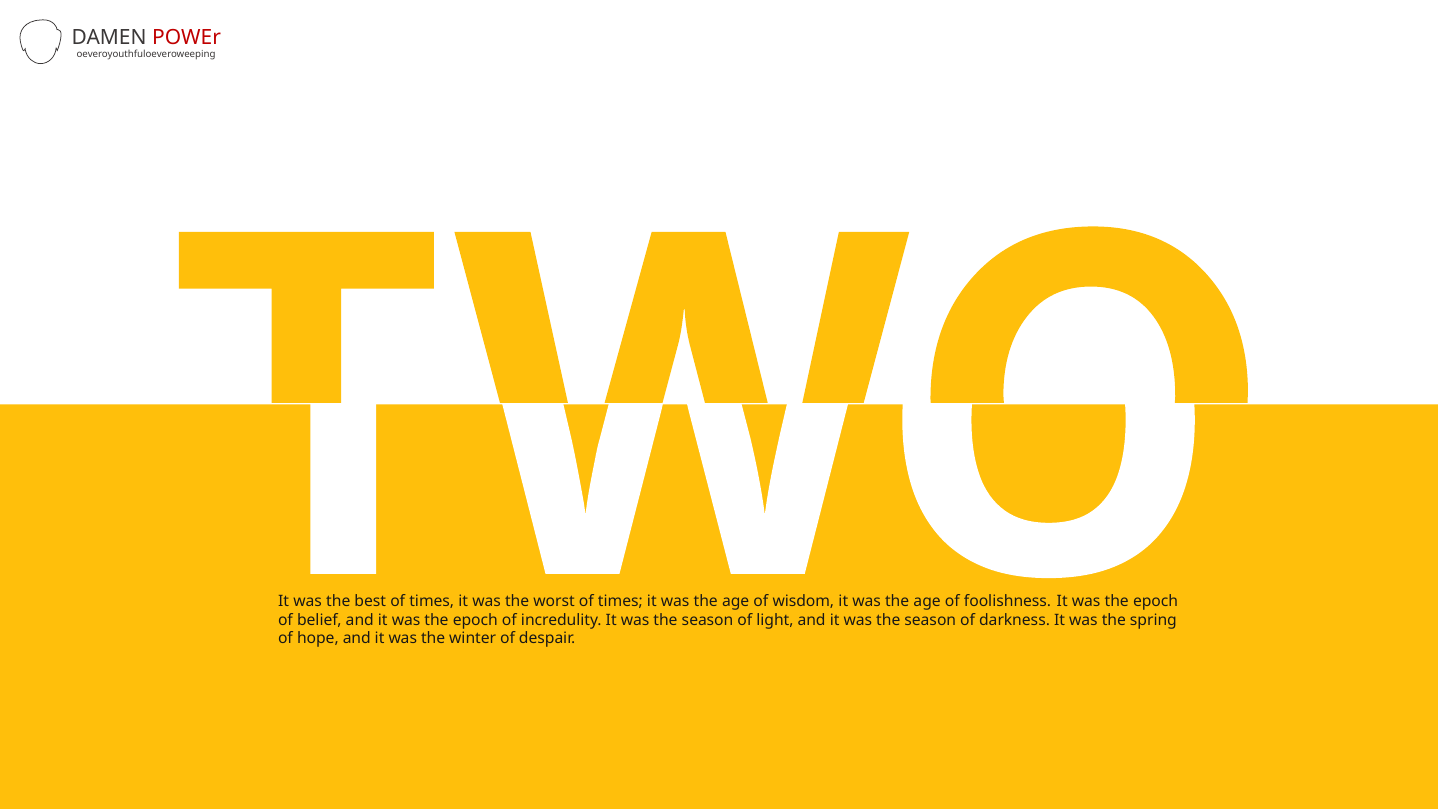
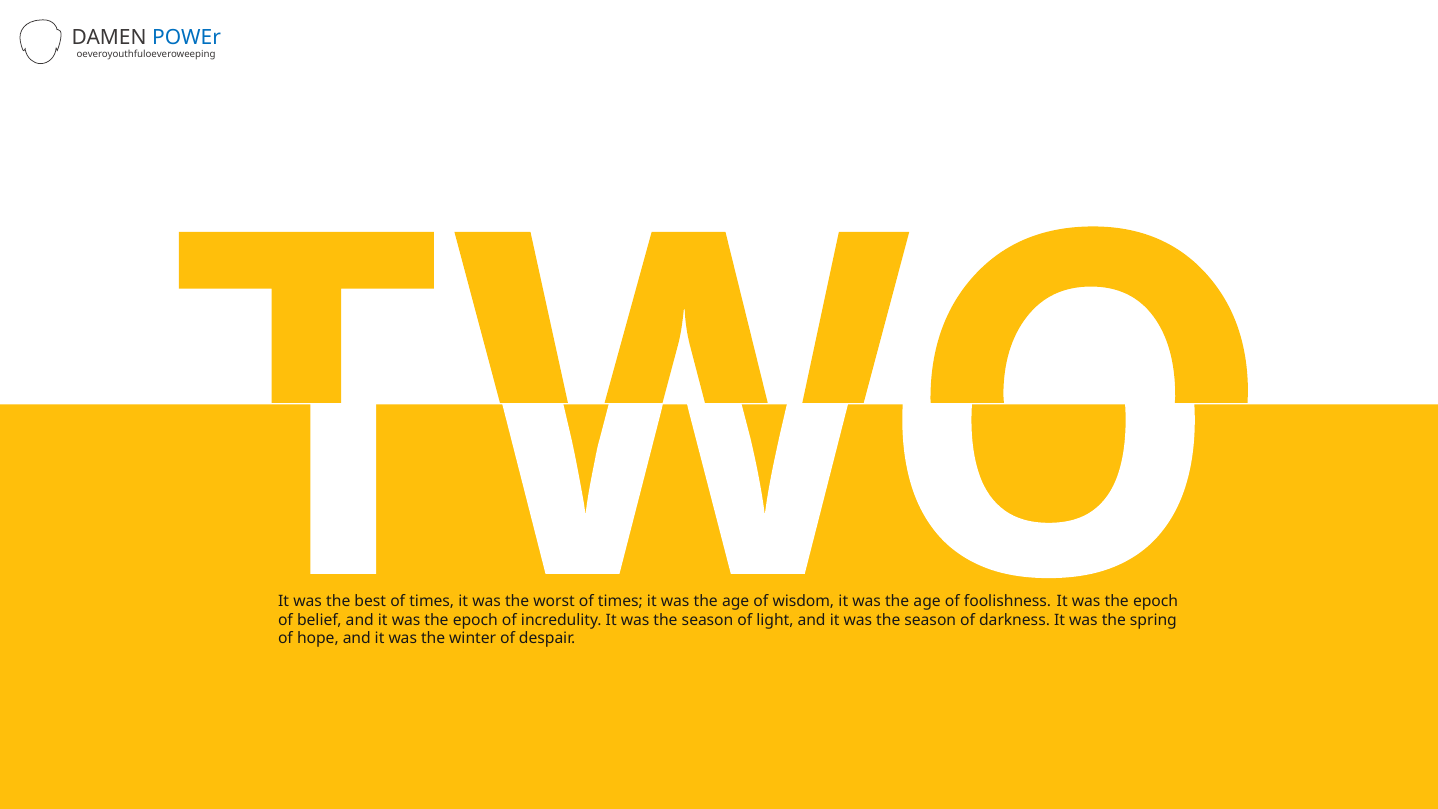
POWEr colour: red -> blue (187, 38)
